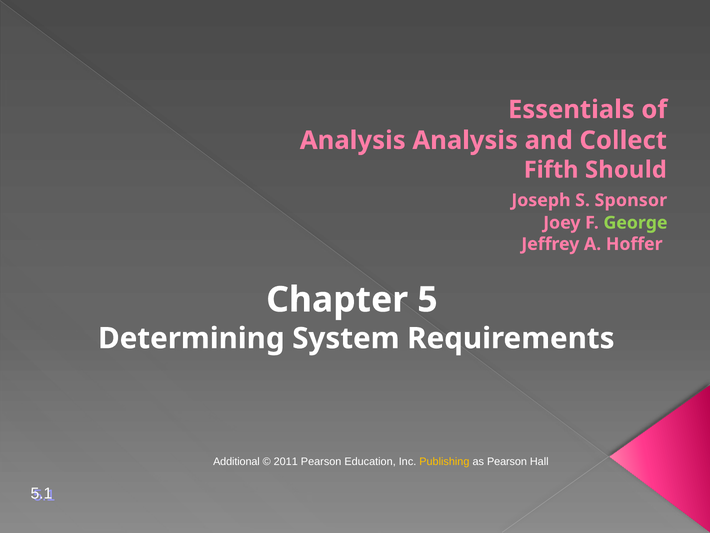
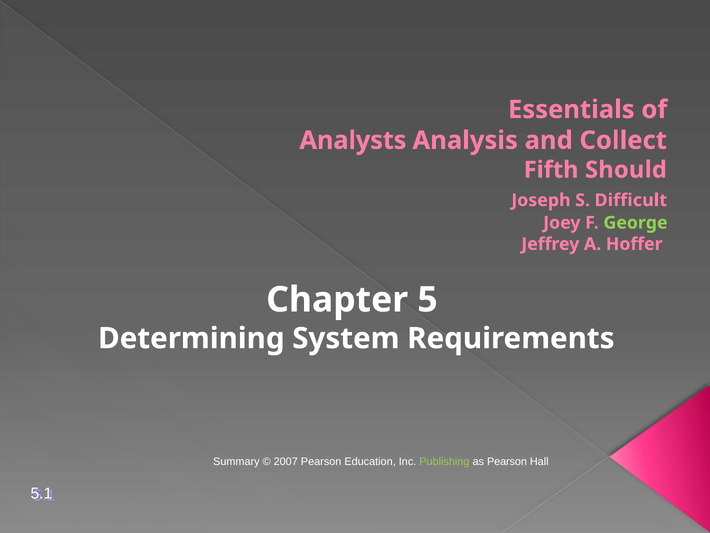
Analysis: Analysis -> Analysts (353, 140)
Sponsor: Sponsor -> Difficult (631, 200)
Additional: Additional -> Summary (236, 461)
2011: 2011 -> 2007 (286, 461)
Publishing colour: yellow -> light green (444, 461)
